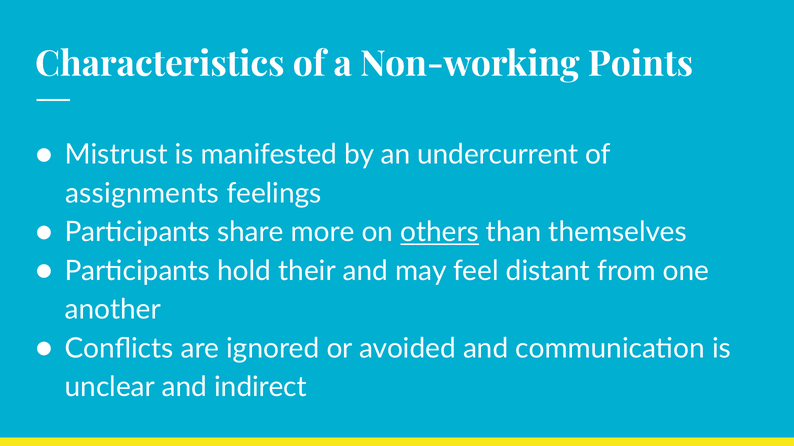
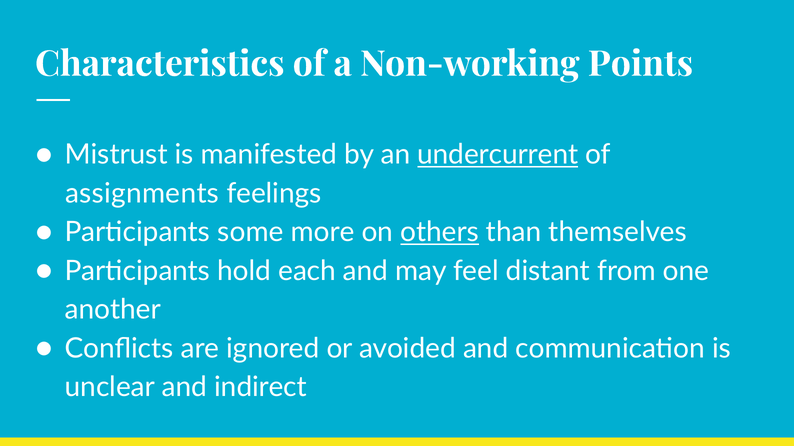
undercurrent underline: none -> present (498, 155)
share: share -> some (250, 232)
their: their -> each (307, 271)
